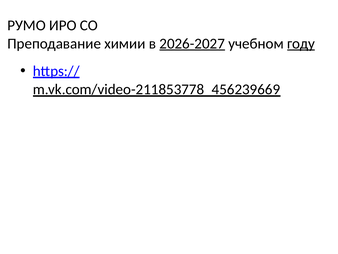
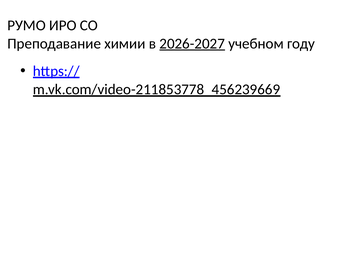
году underline: present -> none (301, 43)
